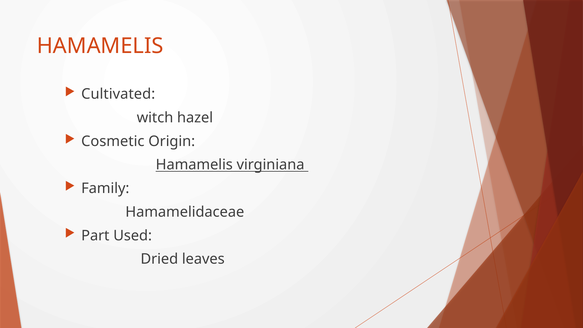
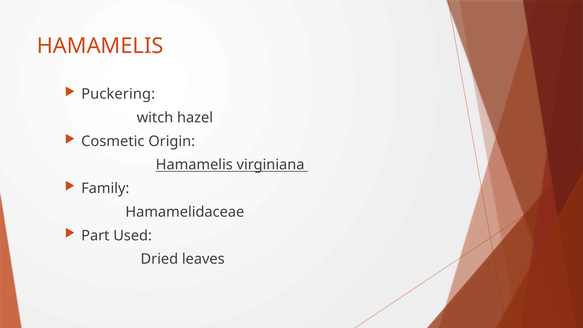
Cultivated: Cultivated -> Puckering (118, 94)
